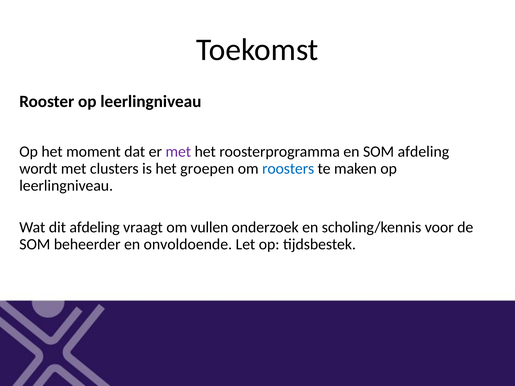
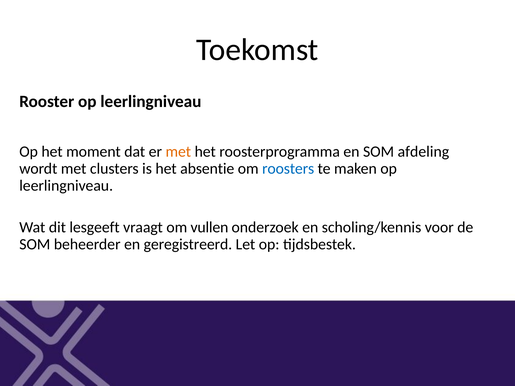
met colour: purple -> orange (178, 152)
groepen: groepen -> absentie (207, 169)
dit afdeling: afdeling -> lesgeeft (95, 228)
onvoldoende: onvoldoende -> geregistreerd (188, 245)
